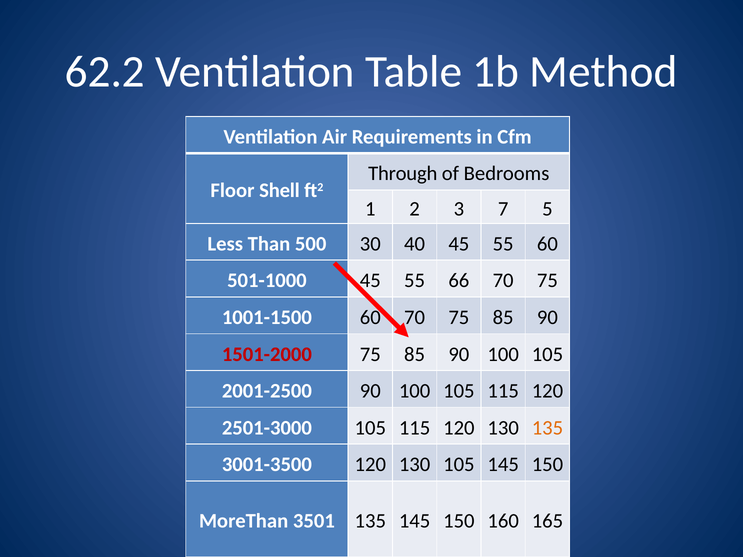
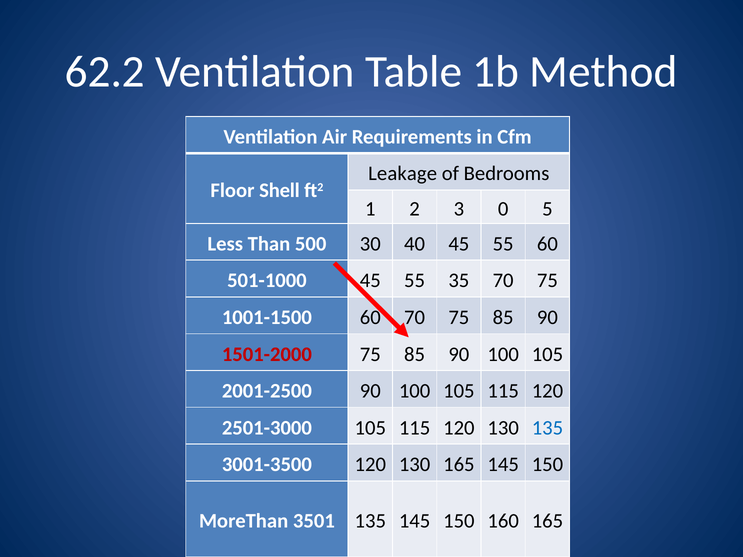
Through: Through -> Leakage (403, 174)
7: 7 -> 0 (503, 209)
66: 66 -> 35 (459, 281)
135 colour: orange -> blue (547, 428)
130 105: 105 -> 165 (459, 465)
